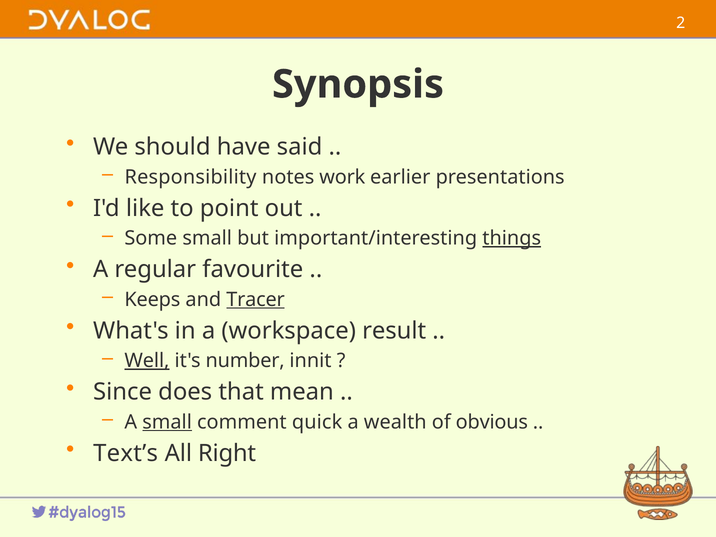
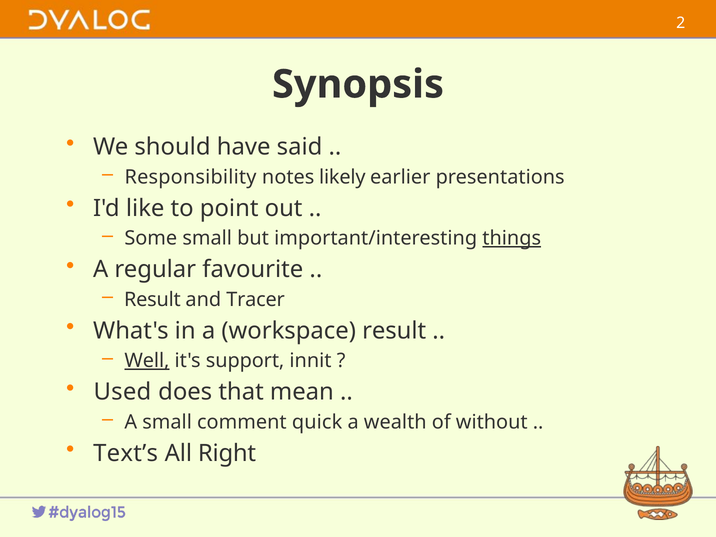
work: work -> likely (342, 177)
Keeps: Keeps -> Result (152, 300)
Tracer underline: present -> none (256, 300)
number: number -> support (245, 361)
Since: Since -> Used (122, 392)
small underline: present -> none (167, 422)
obvious: obvious -> without (492, 422)
